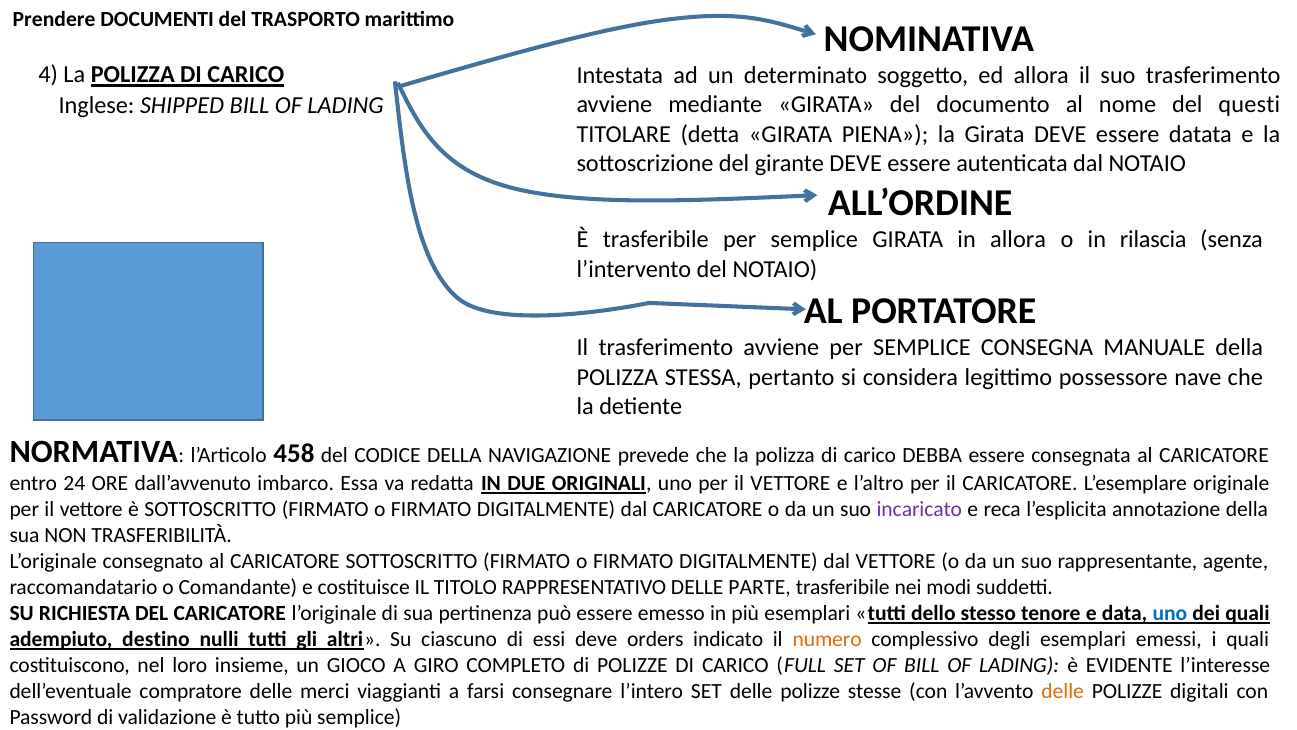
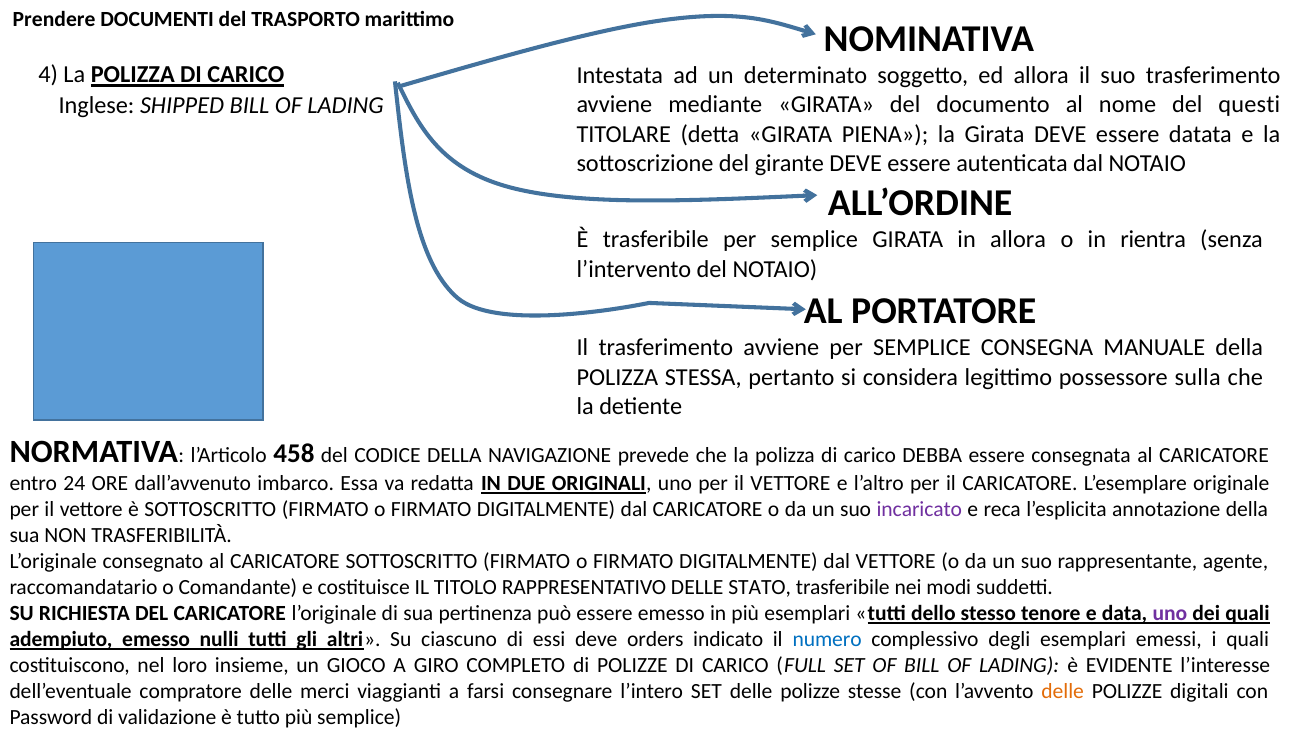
rilascia: rilascia -> rientra (1153, 240)
nave: nave -> sulla (1198, 377)
PARTE: PARTE -> STATO (760, 587)
uno colour: blue -> purple (1170, 613)
adempiuto destino: destino -> emesso (156, 639)
numero colour: orange -> blue (827, 639)
